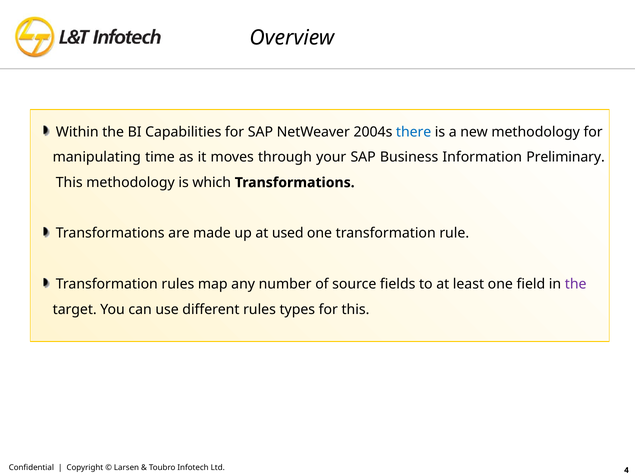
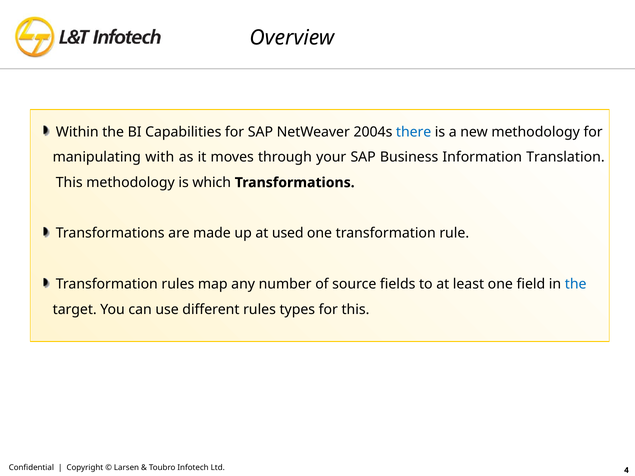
time: time -> with (160, 157)
Preliminary: Preliminary -> Translation (565, 157)
the colour: purple -> blue (576, 284)
